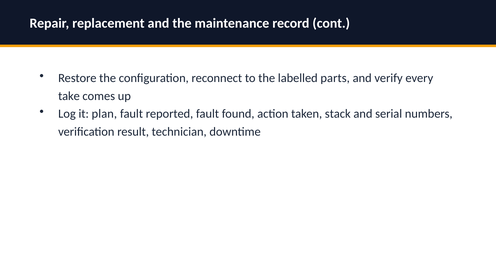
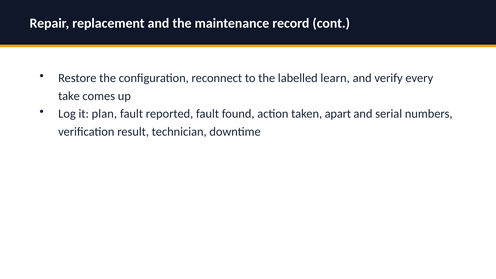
parts: parts -> learn (335, 78)
stack: stack -> apart (338, 114)
